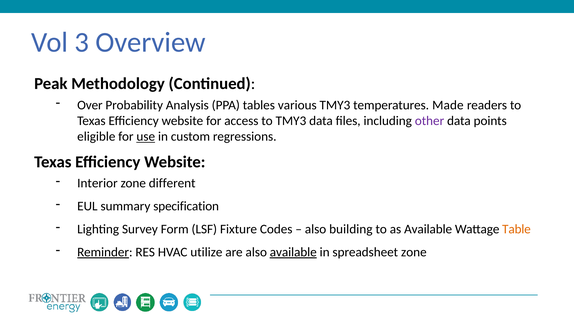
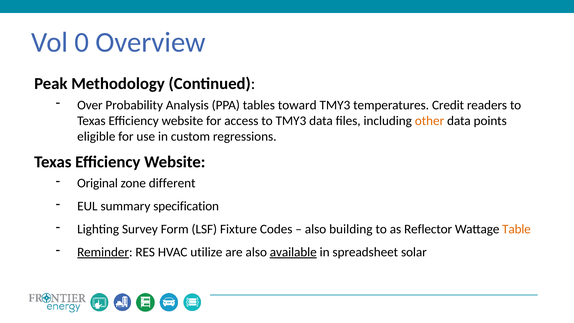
3: 3 -> 0 (82, 42)
various: various -> toward (297, 105)
Made: Made -> Credit (448, 105)
other colour: purple -> orange (430, 121)
use underline: present -> none (146, 137)
Interior: Interior -> Original (98, 183)
as Available: Available -> Reflector (428, 229)
spreadsheet zone: zone -> solar (414, 252)
